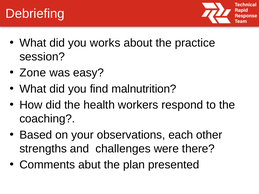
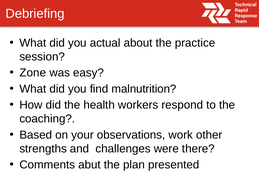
works: works -> actual (105, 43)
each: each -> work (181, 135)
